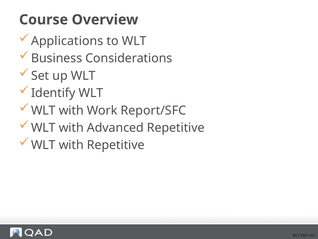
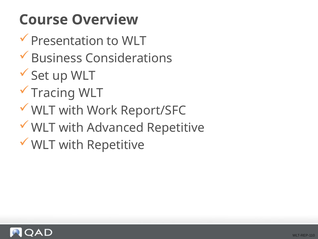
Applications: Applications -> Presentation (67, 41)
Identify: Identify -> Tracing (53, 93)
